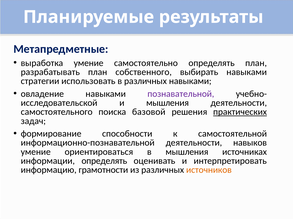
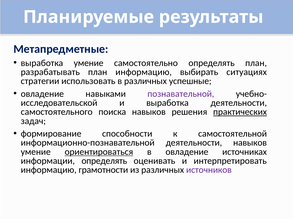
план собственного: собственного -> информацию (144, 72)
выбирать навыками: навыками -> ситуациях (247, 72)
различных навыками: навыками -> успешные (190, 81)
и мышления: мышления -> выработка (167, 103)
поиска базовой: базовой -> навыков (149, 112)
ориентироваться underline: none -> present (99, 152)
в мышления: мышления -> овладение (187, 152)
источников colour: orange -> purple (209, 170)
